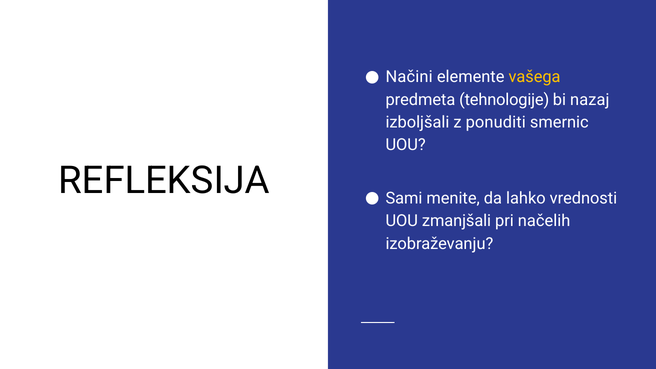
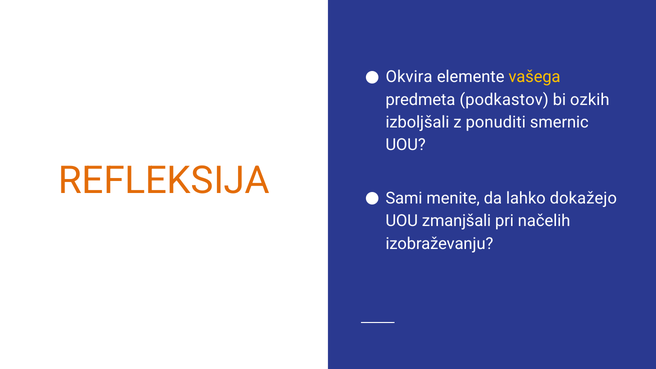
Načini: Načini -> Okvira (409, 77)
tehnologije: tehnologije -> podkastov (504, 100)
nazaj: nazaj -> ozkih (590, 100)
REFLEKSIJA colour: black -> orange (164, 181)
vrednosti: vrednosti -> dokažejo (583, 198)
